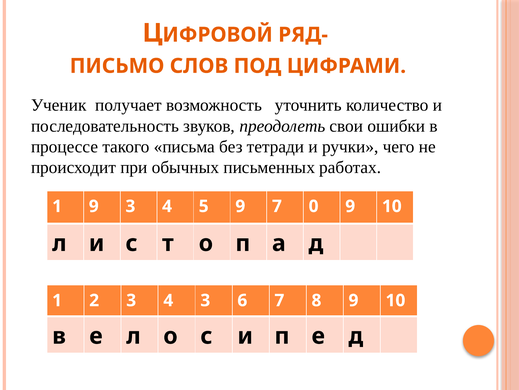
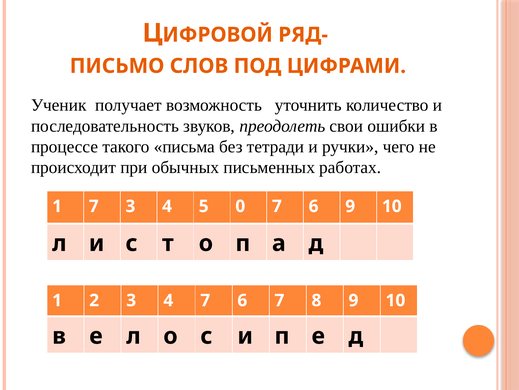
1 9: 9 -> 7 (94, 206)
5 9: 9 -> 0 (240, 206)
0: 0 -> 6 (314, 206)
4 3: 3 -> 7 (205, 300)
